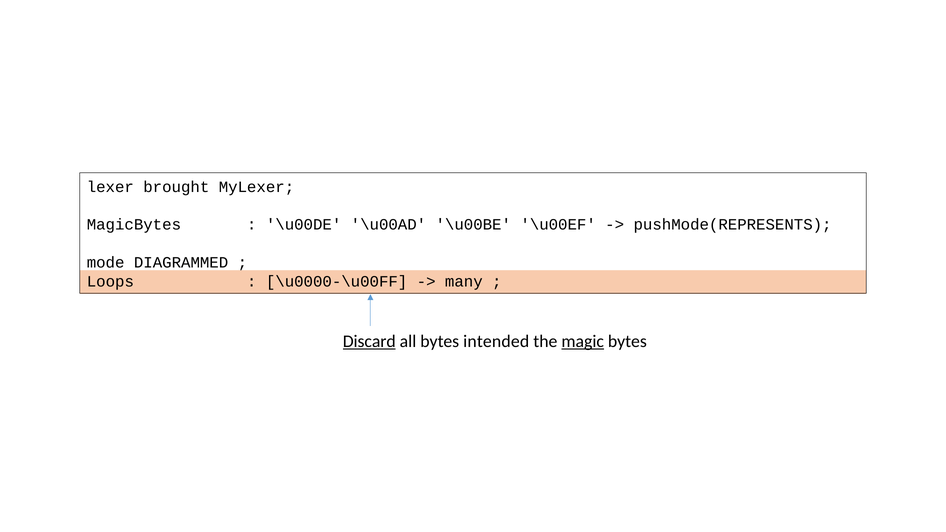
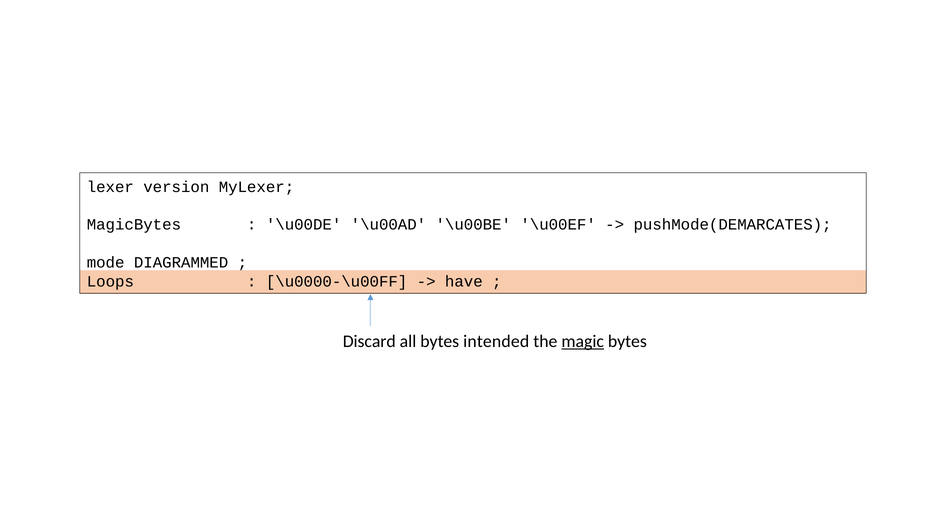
brought: brought -> version (176, 187)
pushMode(REPRESENTS: pushMode(REPRESENTS -> pushMode(DEMARCATES (733, 225)
many: many -> have (464, 281)
Discard underline: present -> none (369, 341)
